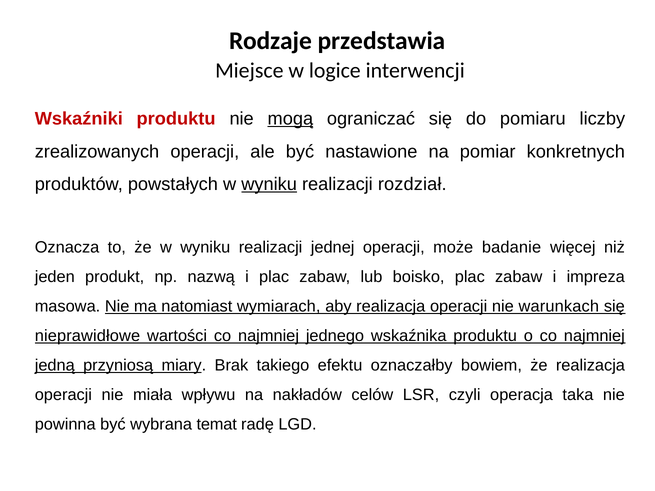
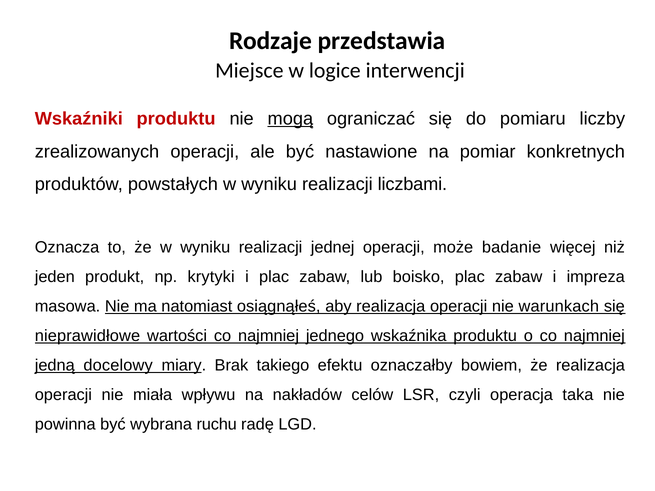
wyniku underline: present -> none (269, 184)
rozdział: rozdział -> liczbami (412, 184)
nazwą: nazwą -> krytyki (211, 277)
wymiarach: wymiarach -> osiągnąłeś (279, 307)
przyniosą: przyniosą -> docelowy (118, 365)
temat: temat -> ruchu (217, 424)
